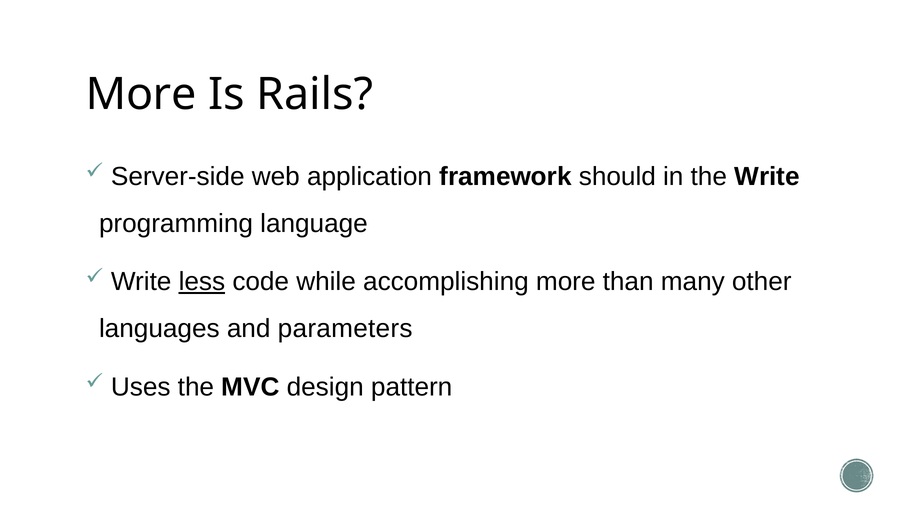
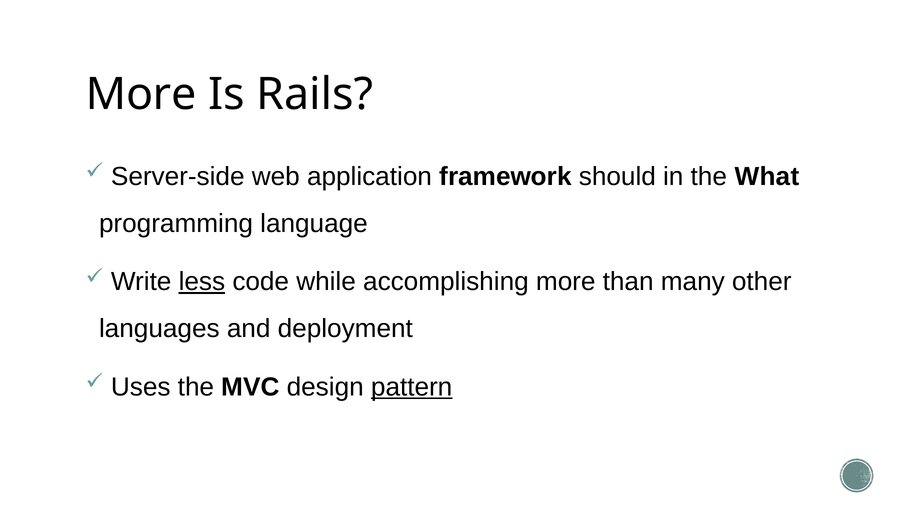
the Write: Write -> What (767, 177)
parameters: parameters -> deployment (345, 329)
pattern underline: none -> present (412, 387)
